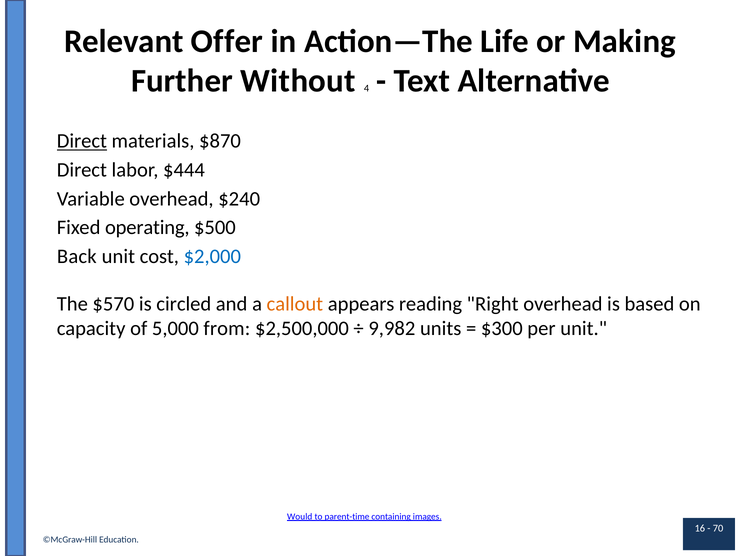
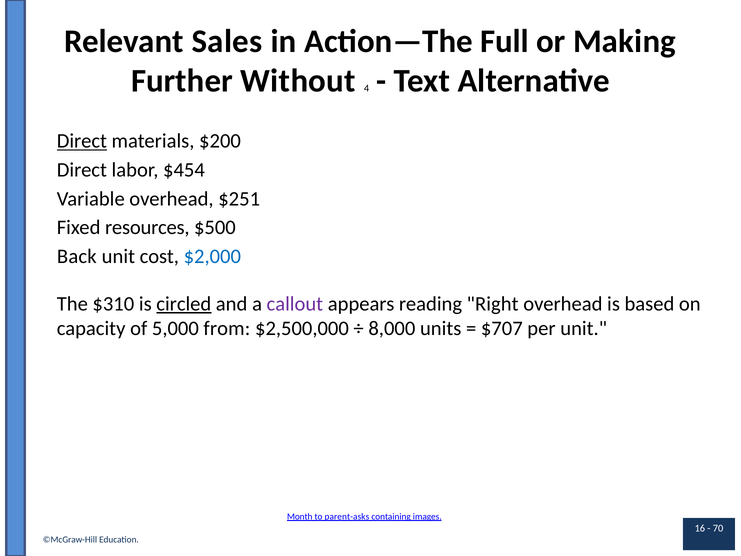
Offer: Offer -> Sales (227, 41)
Life: Life -> Full (505, 41)
$870: $870 -> $200 (220, 141)
$444: $444 -> $454 (184, 170)
$240: $240 -> $251 (239, 199)
operating: operating -> resources (147, 227)
$570: $570 -> $310 (113, 304)
circled underline: none -> present (184, 304)
callout colour: orange -> purple (295, 304)
9,982: 9,982 -> 8,000 (392, 328)
$300: $300 -> $707 (502, 328)
Would: Would -> Month (300, 516)
parent-time: parent-time -> parent-asks (347, 516)
